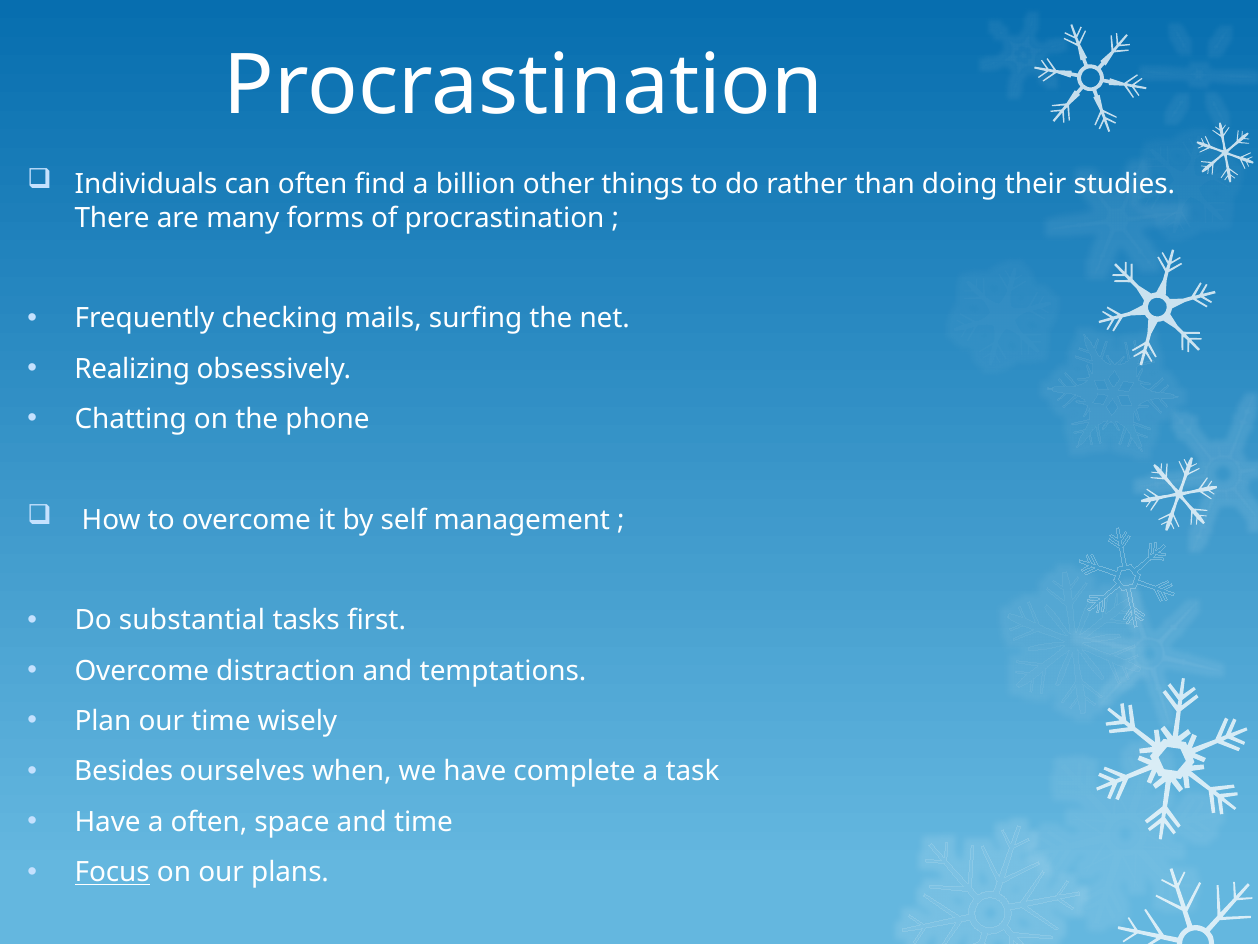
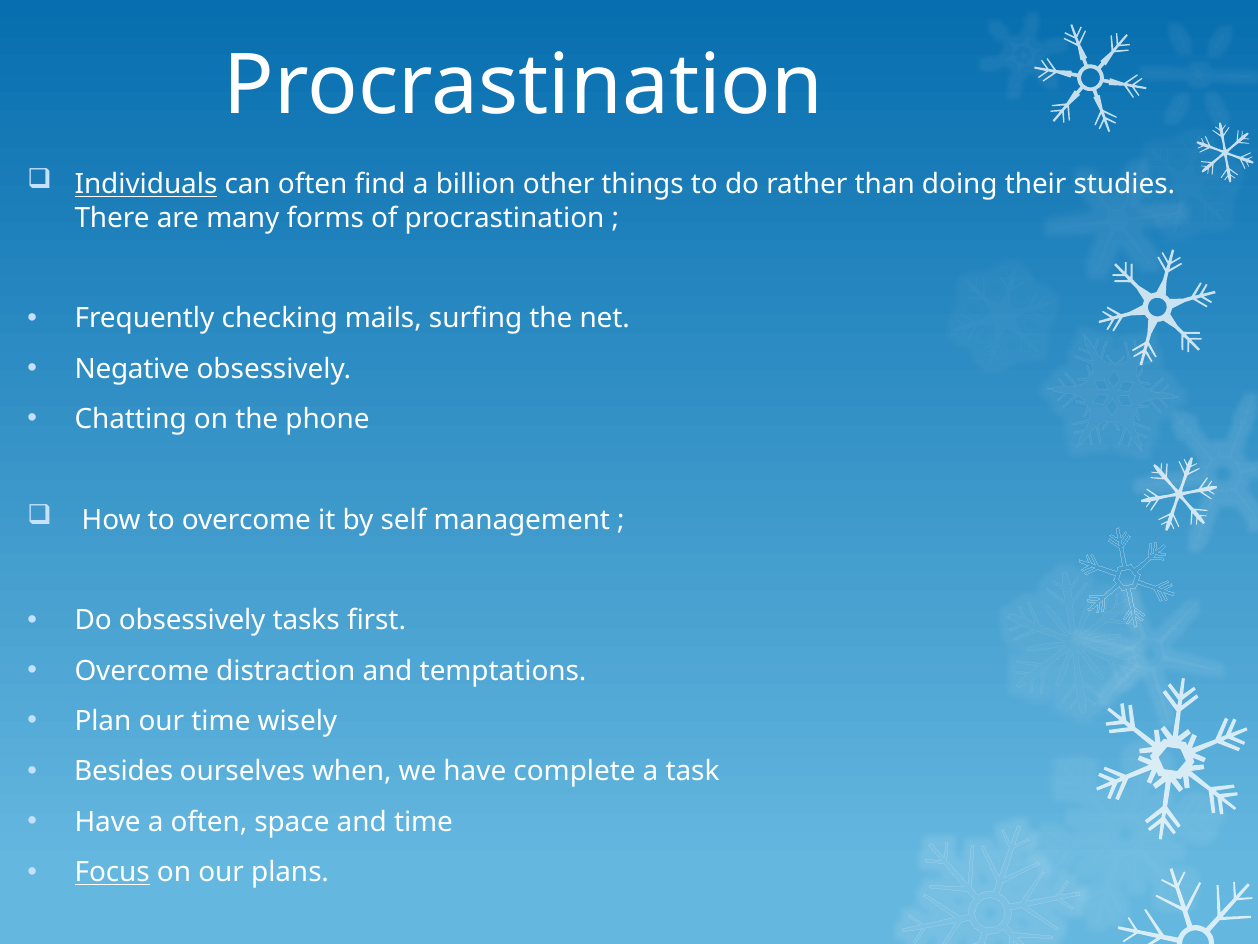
Individuals underline: none -> present (146, 184)
Realizing: Realizing -> Negative (132, 369)
Do substantial: substantial -> obsessively (192, 620)
